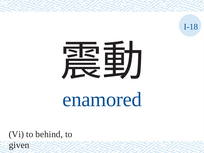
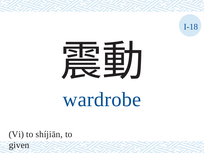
enamored: enamored -> wardrobe (102, 100)
behind: behind -> shíjiān (49, 134)
